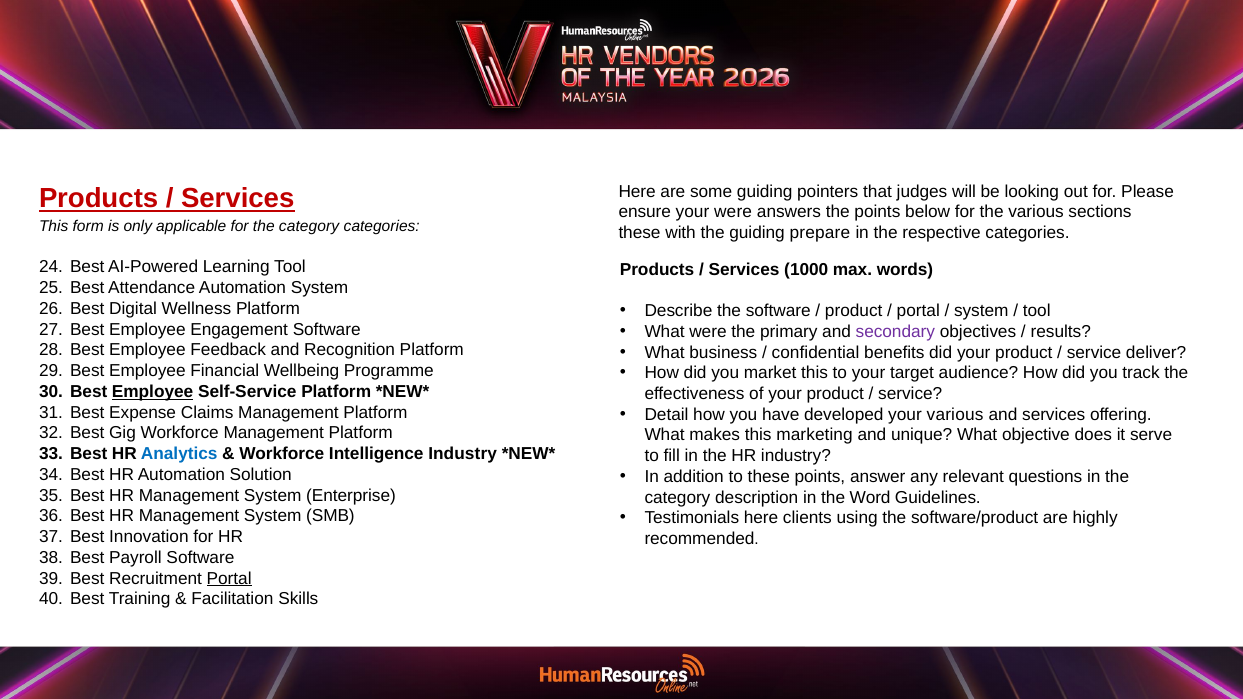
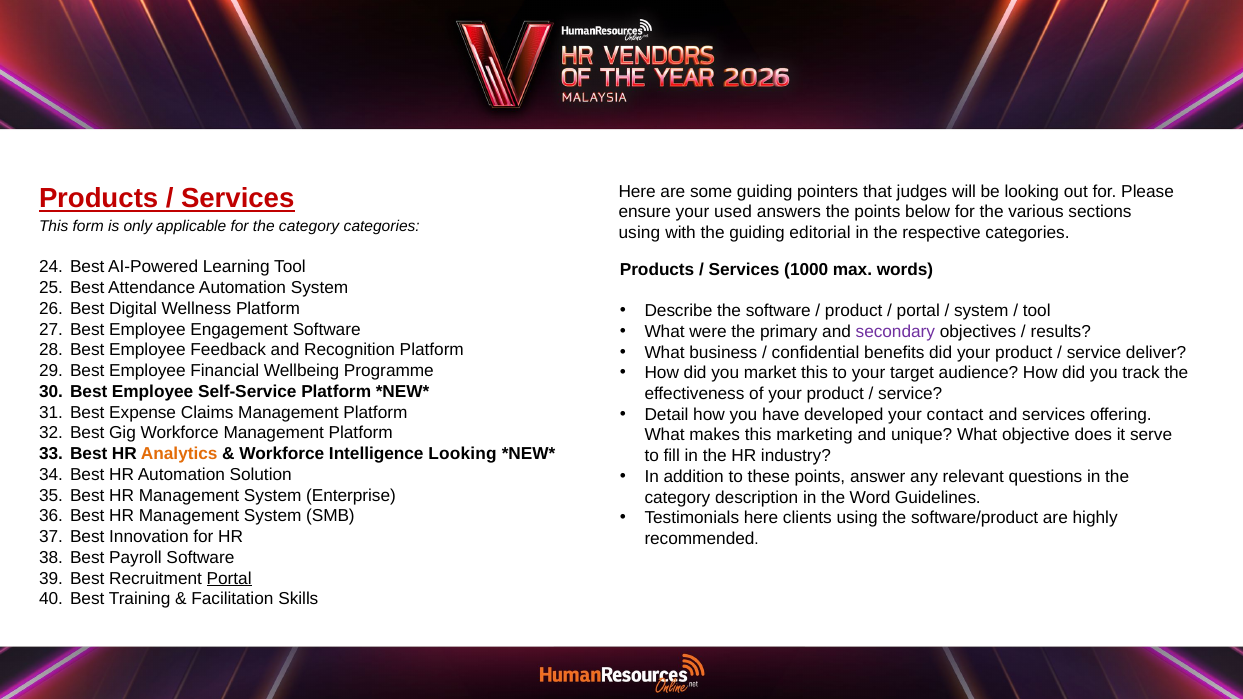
your were: were -> used (733, 212)
these: these -> using (639, 233)
prepare: prepare -> editorial (820, 233)
Employee underline: present -> none (153, 392)
your various: various -> contact (955, 415)
Analytics colour: blue -> orange (179, 454)
Intelligence Industry: Industry -> Looking (463, 454)
